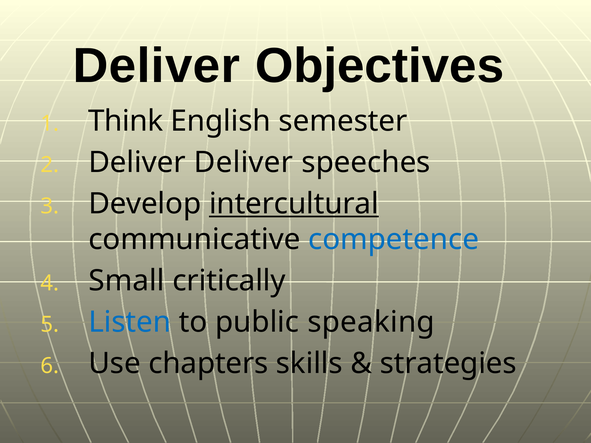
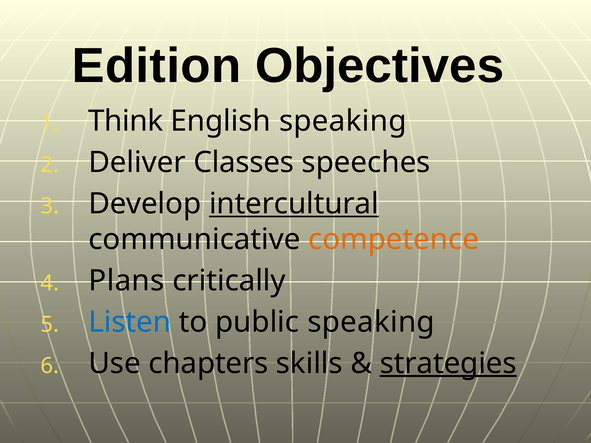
Deliver: Deliver -> Edition (156, 66)
English semester: semester -> speaking (343, 121)
Deliver Deliver: Deliver -> Classes (244, 163)
competence colour: blue -> orange (394, 239)
Small: Small -> Plans (126, 281)
strategies underline: none -> present (448, 364)
